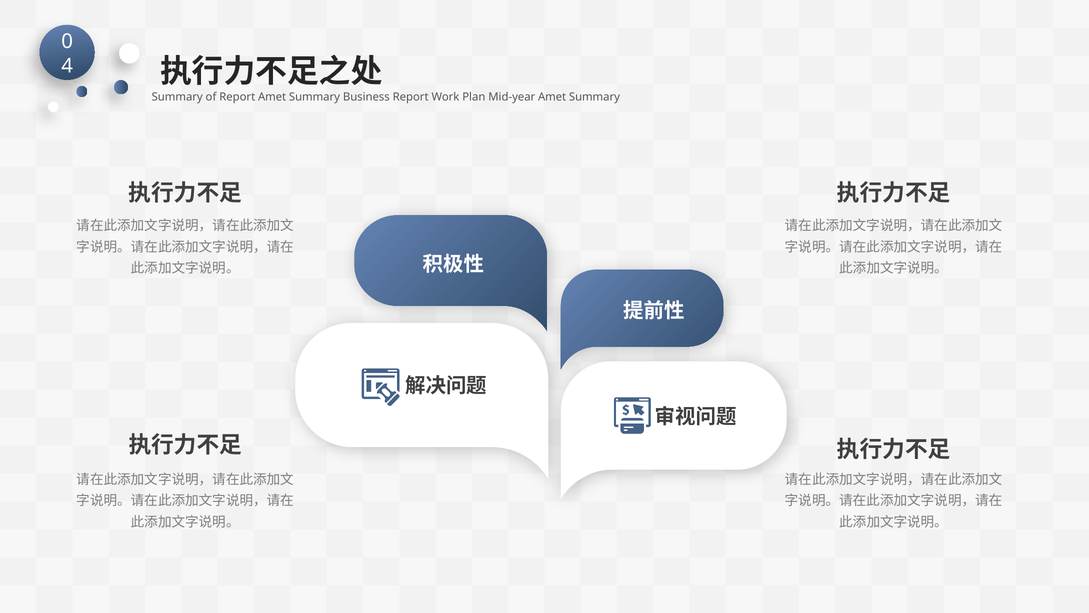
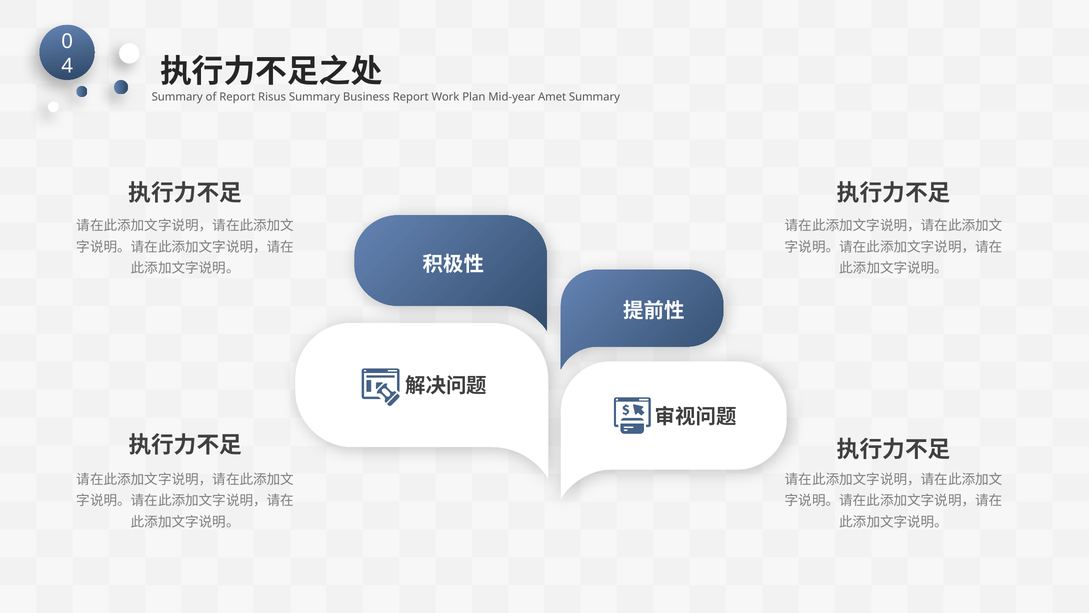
Report Amet: Amet -> Risus (272, 97)
